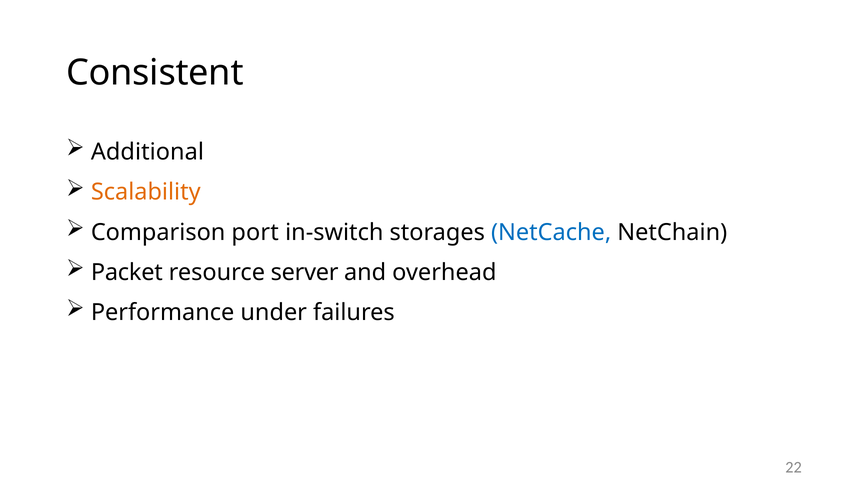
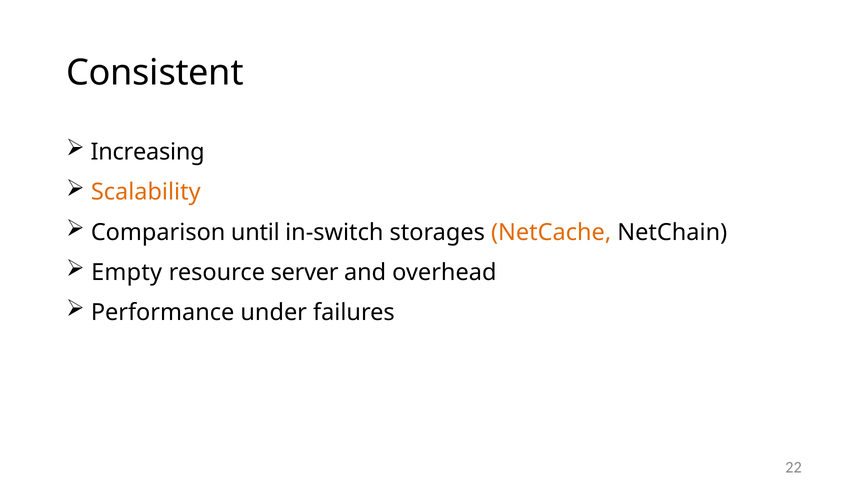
Additional: Additional -> Increasing (148, 152)
port: port -> until (255, 232)
NetCache colour: blue -> orange (551, 232)
Packet: Packet -> Empty (127, 272)
